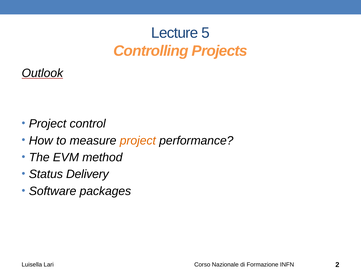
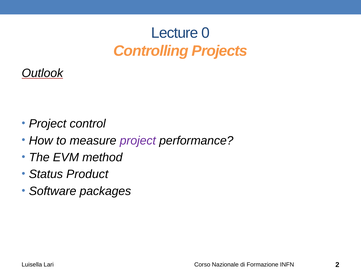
5: 5 -> 0 (206, 33)
project colour: orange -> purple (138, 140)
Delivery: Delivery -> Product (87, 174)
